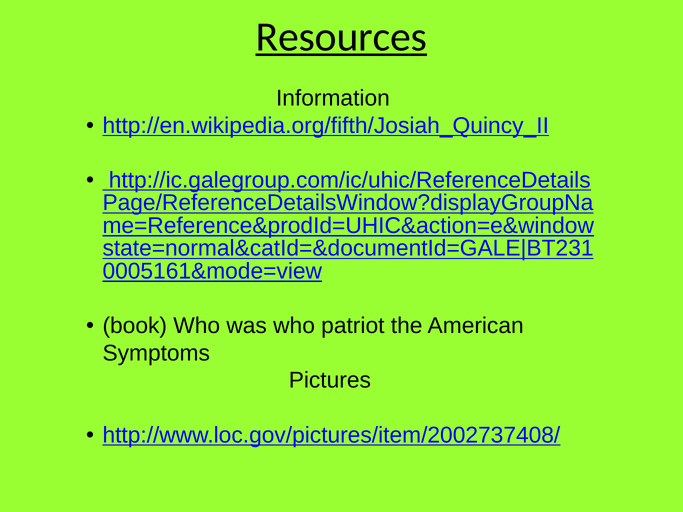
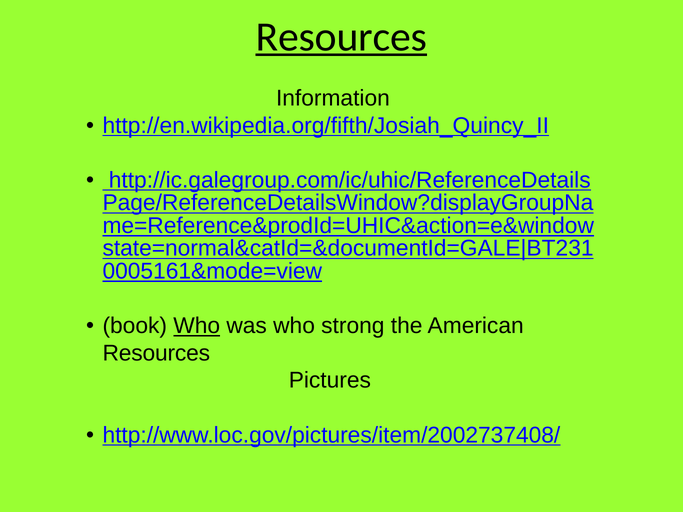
Who underline: none -> present (197, 326)
patriot: patriot -> strong (353, 326)
Symptoms: Symptoms -> Resources (156, 353)
